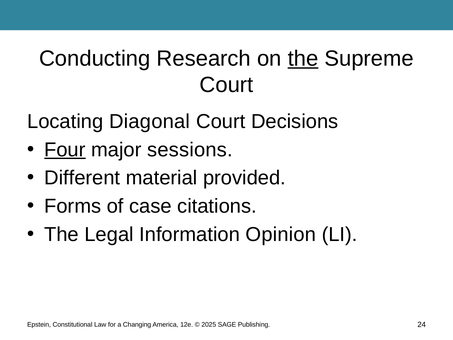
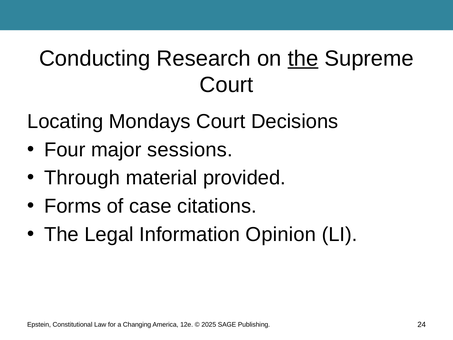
Diagonal: Diagonal -> Mondays (150, 121)
Four underline: present -> none (65, 150)
Different: Different -> Through (82, 178)
